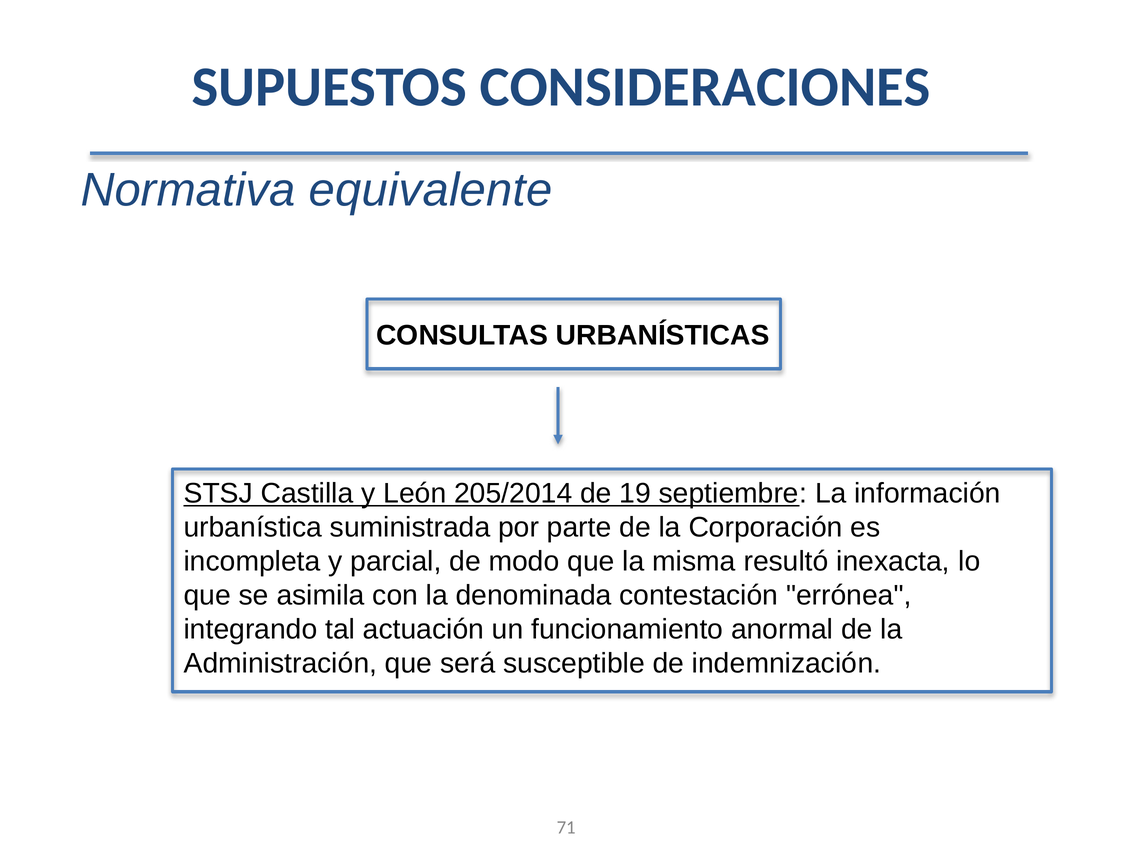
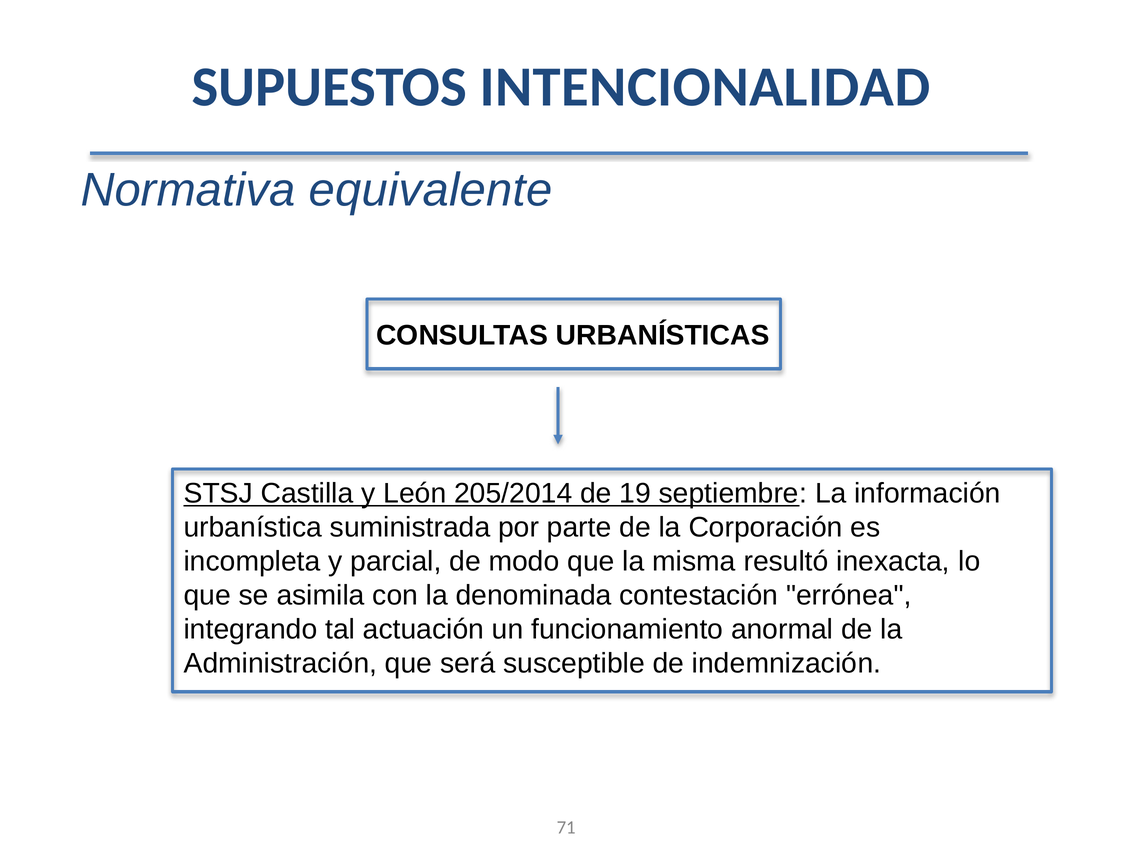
CONSIDERACIONES: CONSIDERACIONES -> INTENCIONALIDAD (705, 87)
